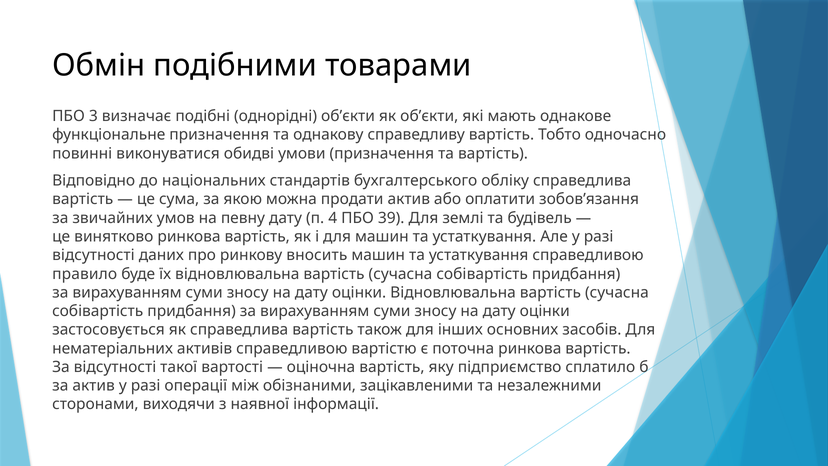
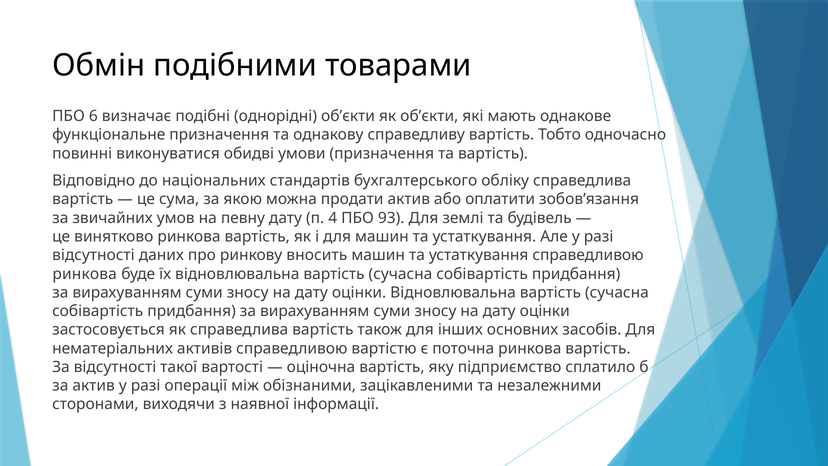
3: 3 -> 6 (93, 116)
39: 39 -> 93 (391, 218)
правило: правило -> ринкова (85, 274)
